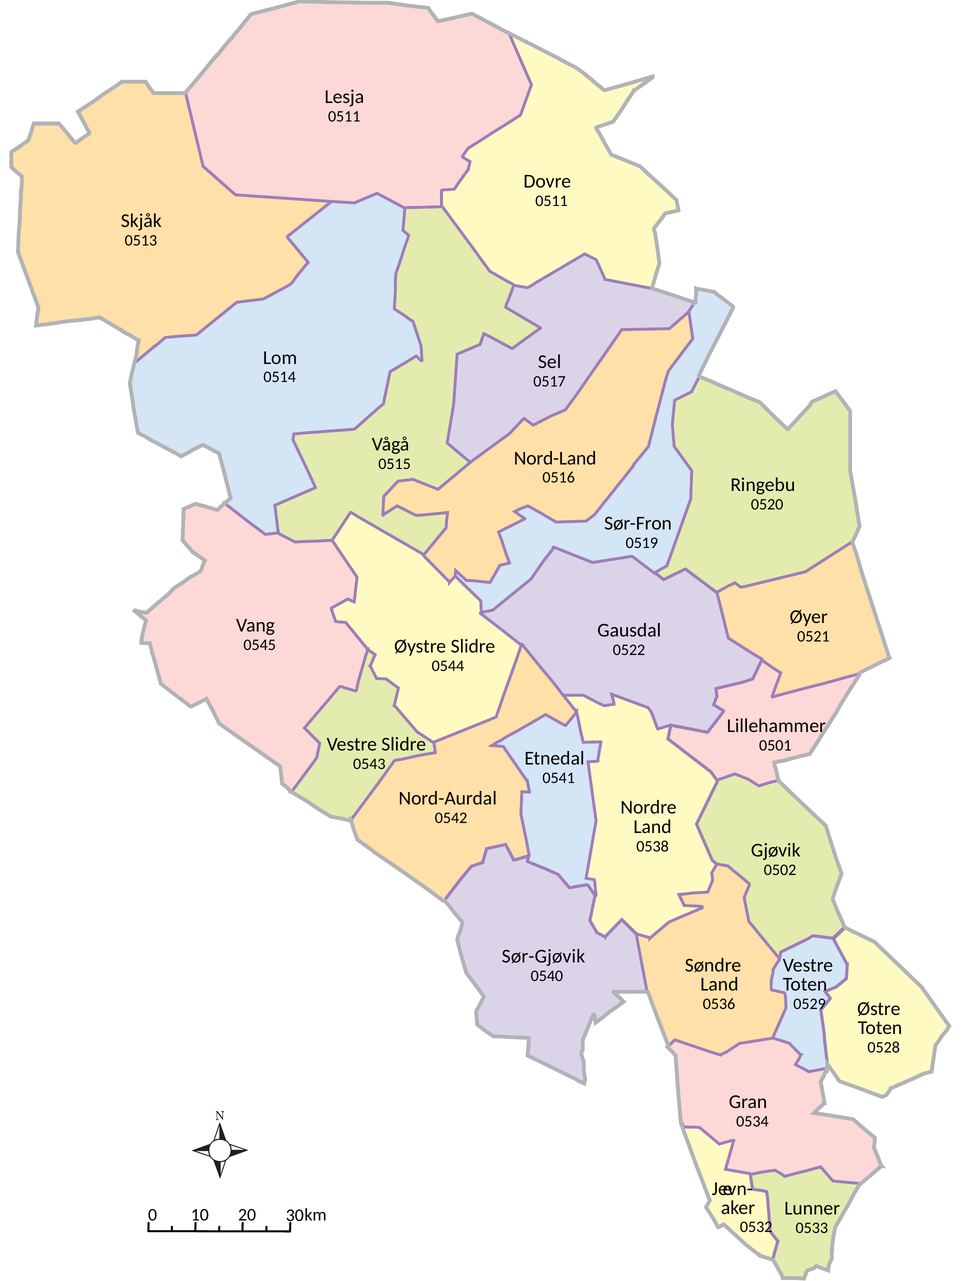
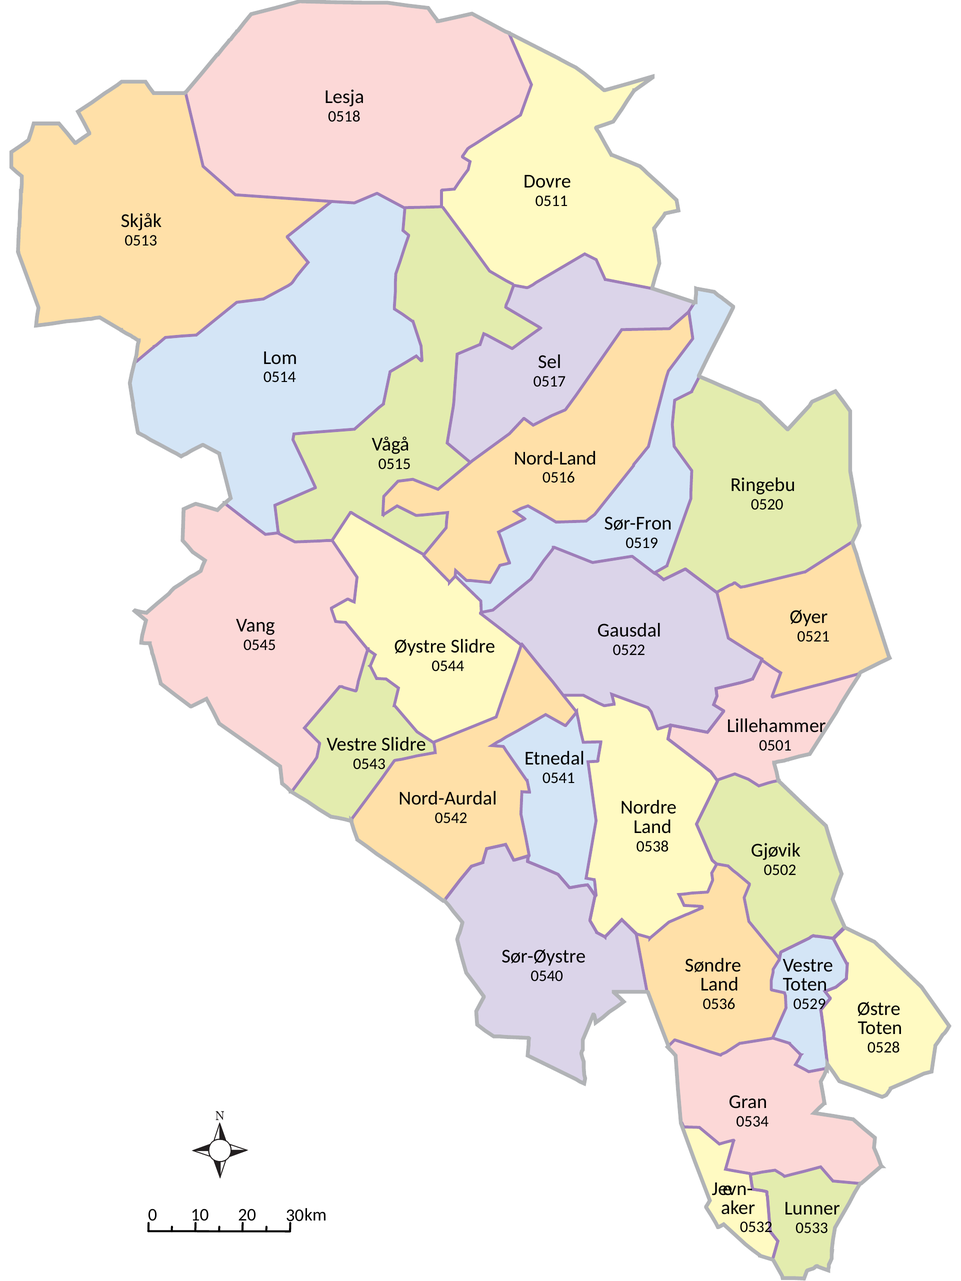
0511: 0511 -> 0518 (344, 116)
Sør-Gjøvik: Sør-Gjøvik -> Sør-Øystre (544, 957)
